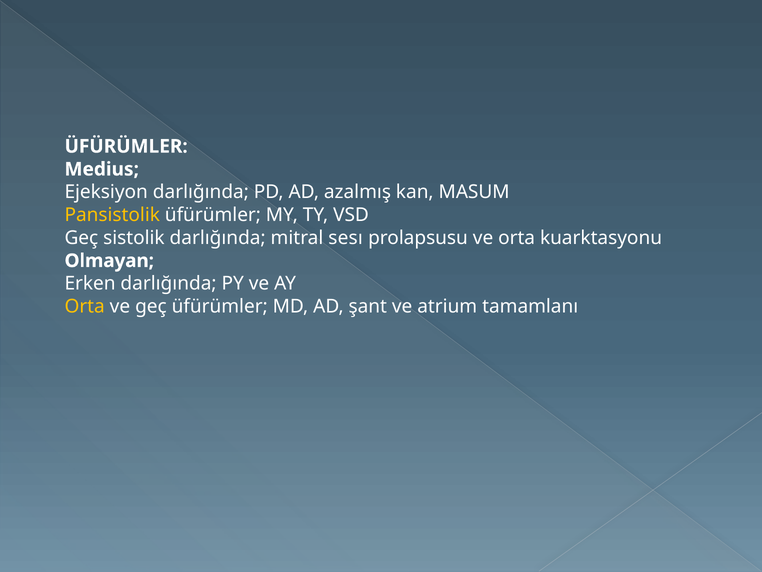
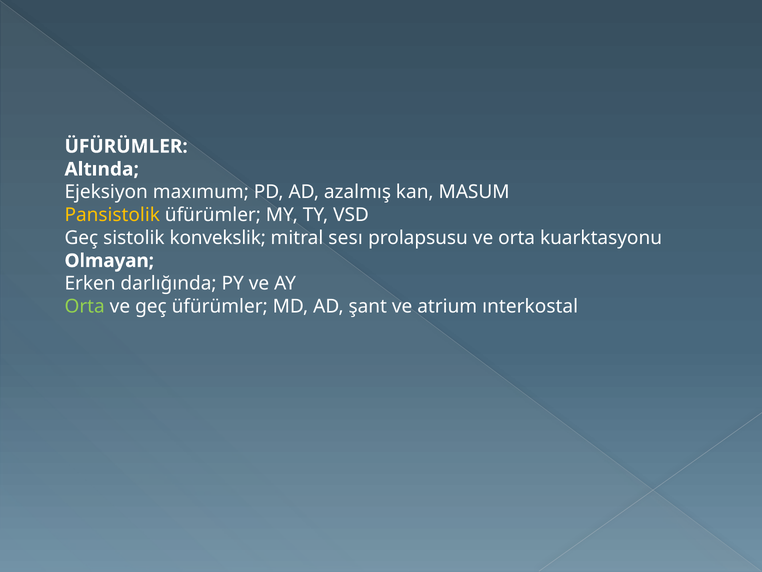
Medius: Medius -> Altında (102, 169)
Ejeksiyon darlığında: darlığında -> maxımum (201, 192)
sistolik darlığında: darlığında -> konvekslik (218, 238)
Orta colour: yellow -> light green (85, 306)
tamamlanı: tamamlanı -> ınterkostal (530, 306)
